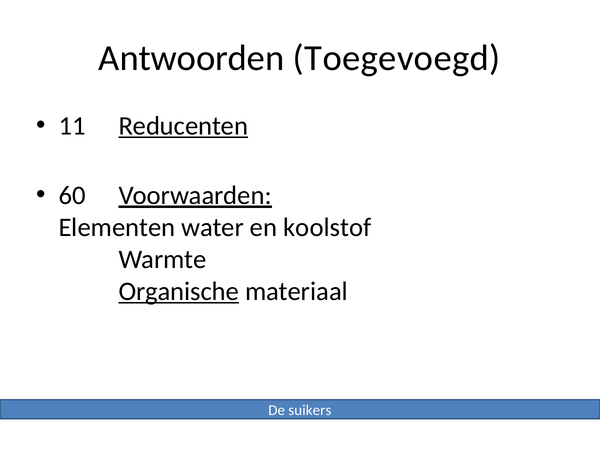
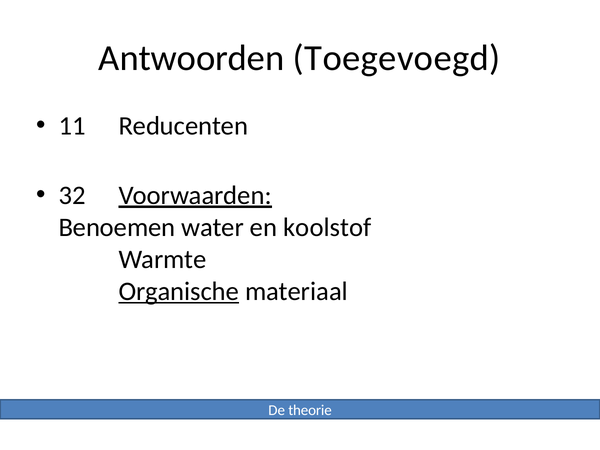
Reducenten underline: present -> none (183, 126)
60: 60 -> 32 (72, 195)
Elementen: Elementen -> Benoemen (117, 227)
suikers: suikers -> theorie (310, 410)
